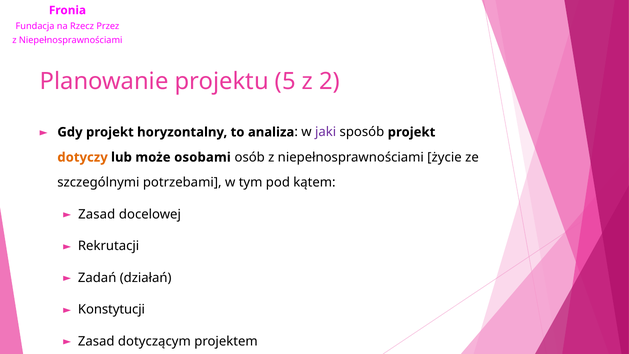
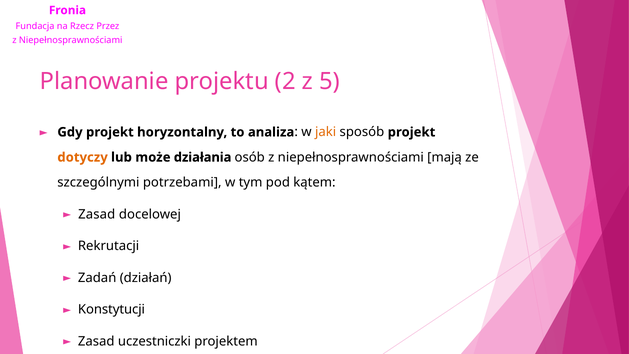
5: 5 -> 2 (285, 82)
2: 2 -> 5 (330, 82)
jaki colour: purple -> orange (326, 132)
osobami: osobami -> działania (203, 157)
życie: życie -> mają (445, 157)
dotyczącym: dotyczącym -> uczestniczki (154, 341)
